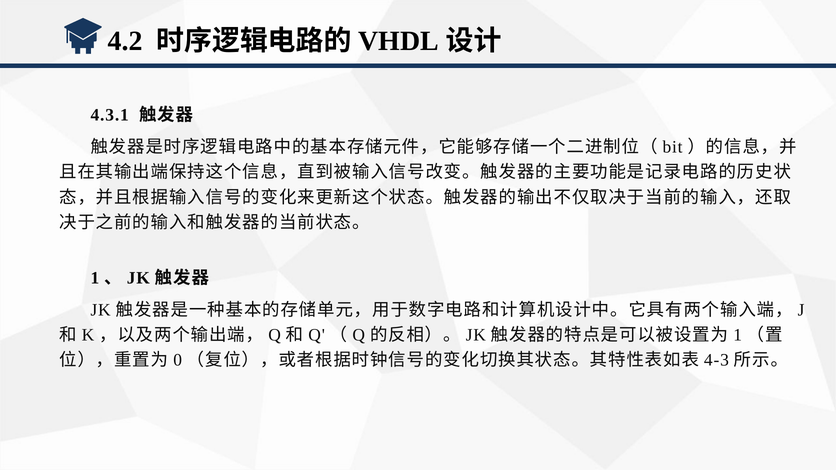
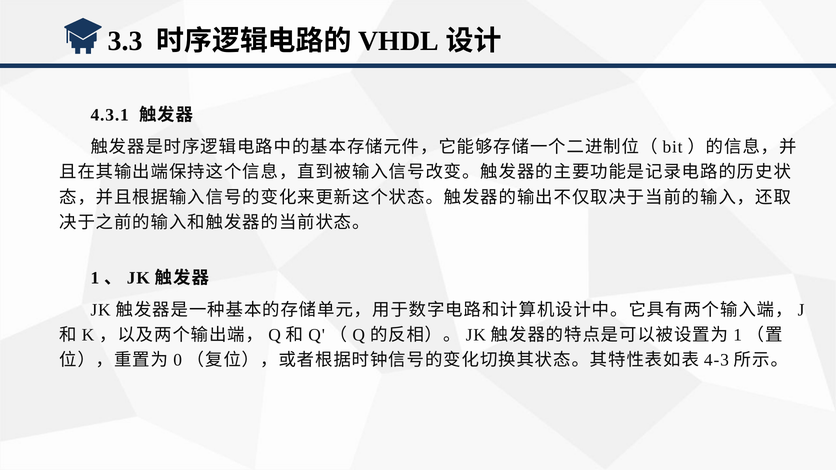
4.2: 4.2 -> 3.3 (125, 41)
